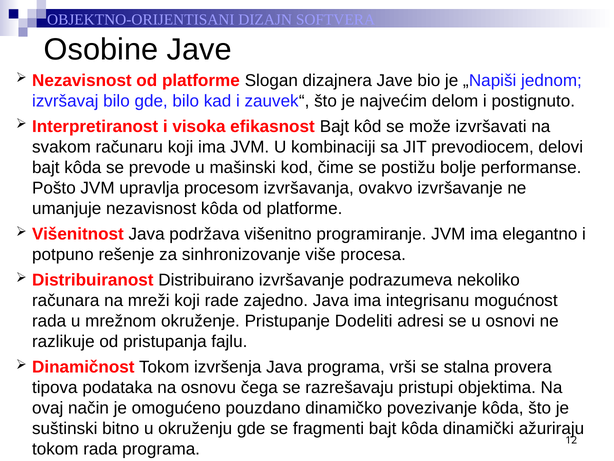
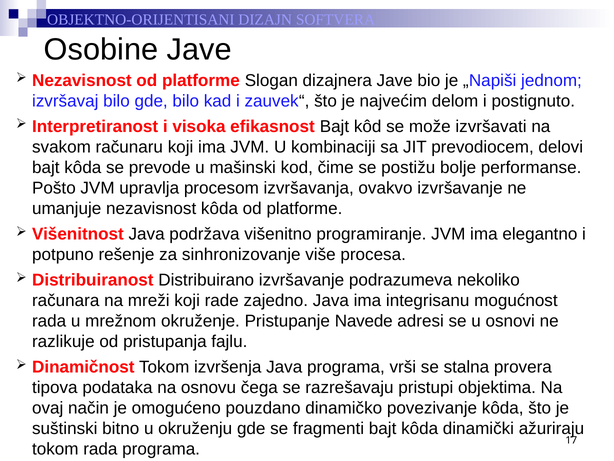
Dodeliti: Dodeliti -> Navede (364, 321)
12: 12 -> 17 (571, 440)
